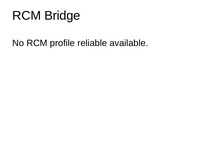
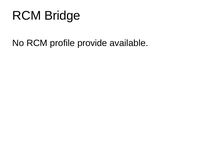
reliable: reliable -> provide (92, 43)
